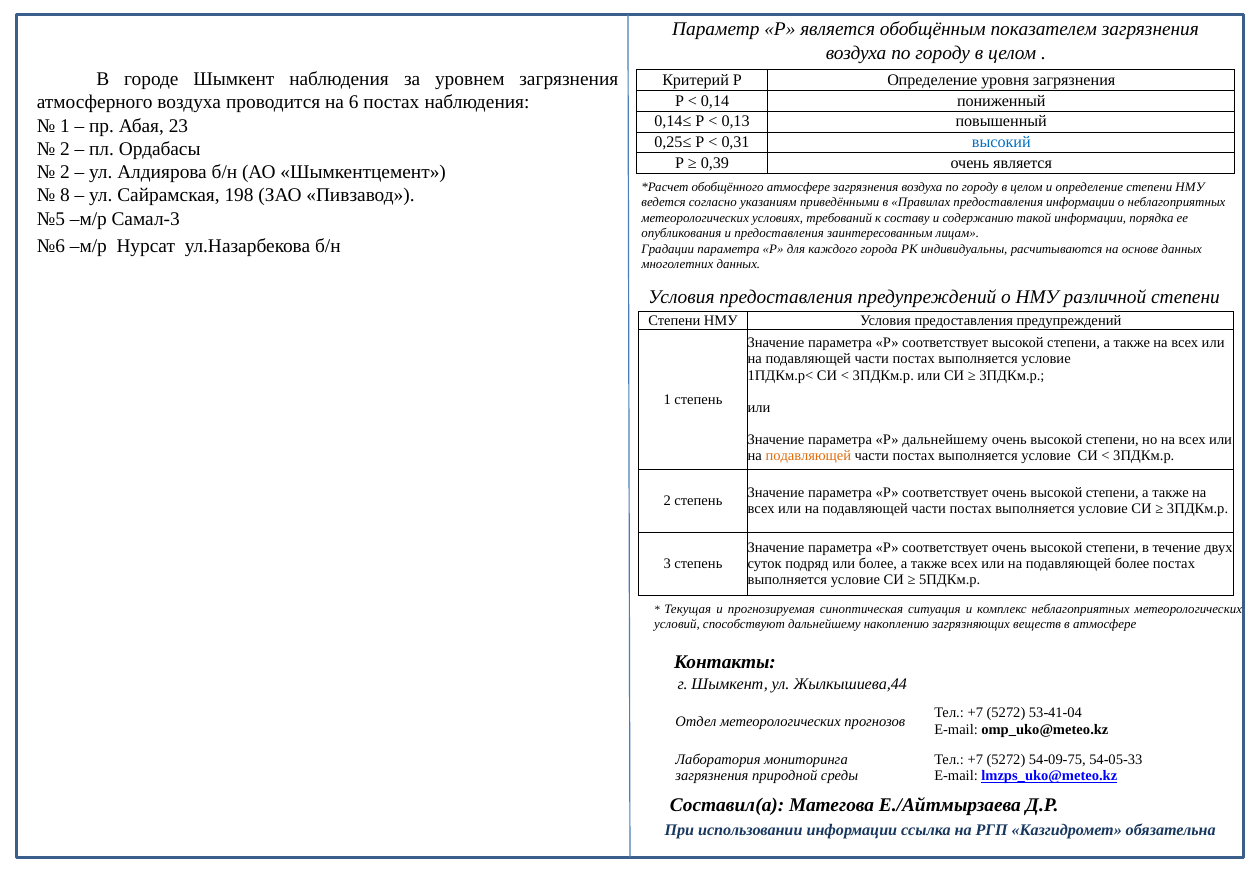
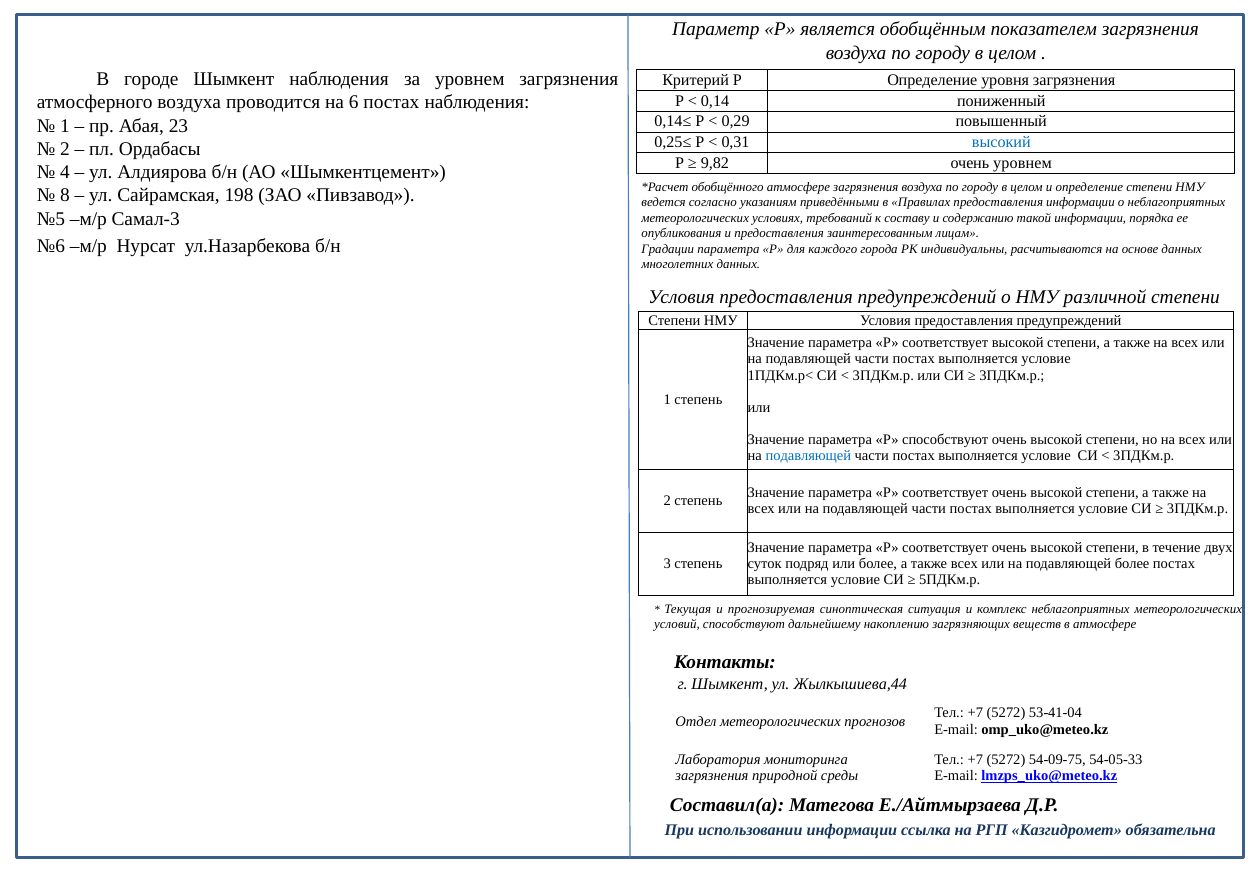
0,13: 0,13 -> 0,29 (736, 122)
0,39: 0,39 -> 9,82 (715, 163)
очень является: является -> уровнем (1022, 163)
2: 2 -> 4 (65, 172)
Р дальнейшему: дальнейшему -> способствуют (945, 440)
подавляющей colour: orange -> blue (808, 456)
